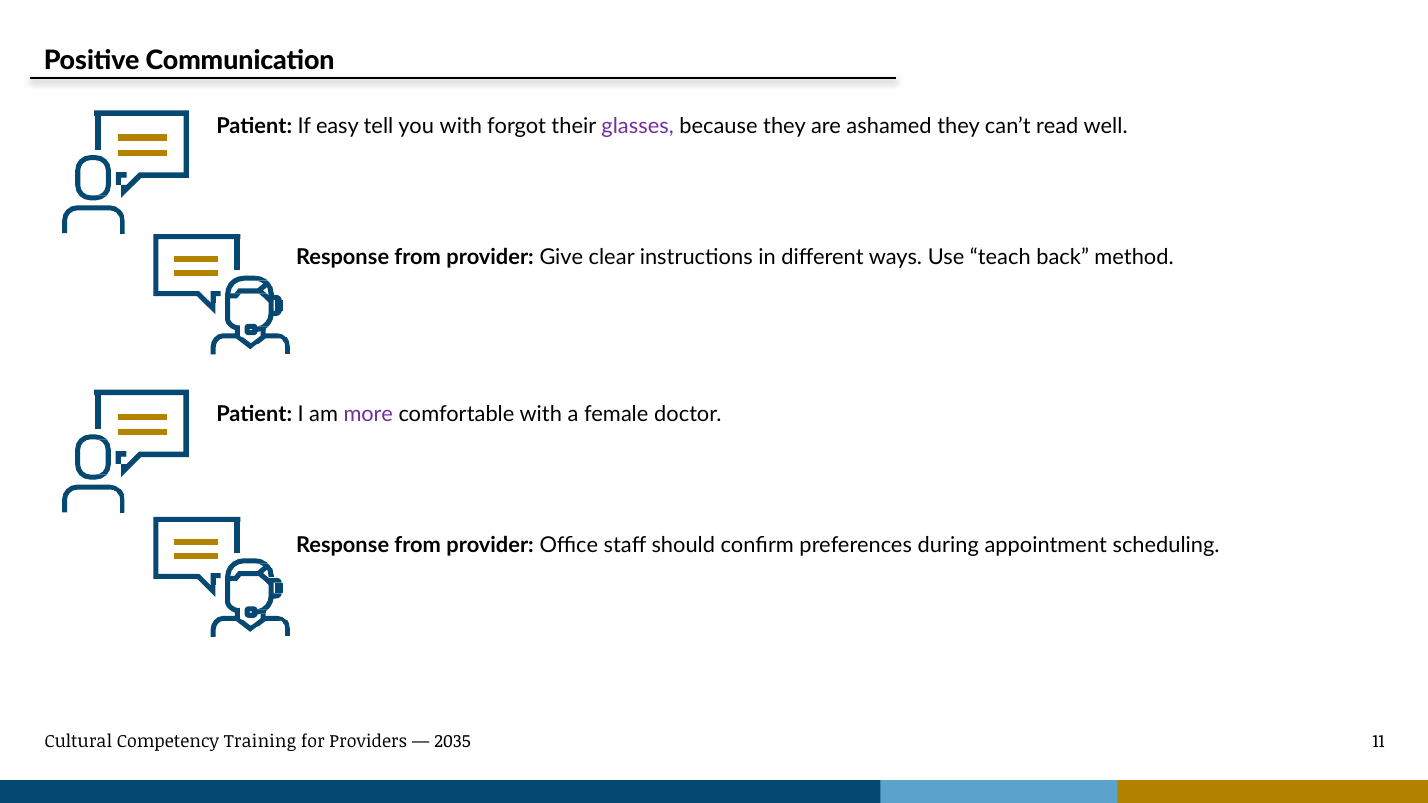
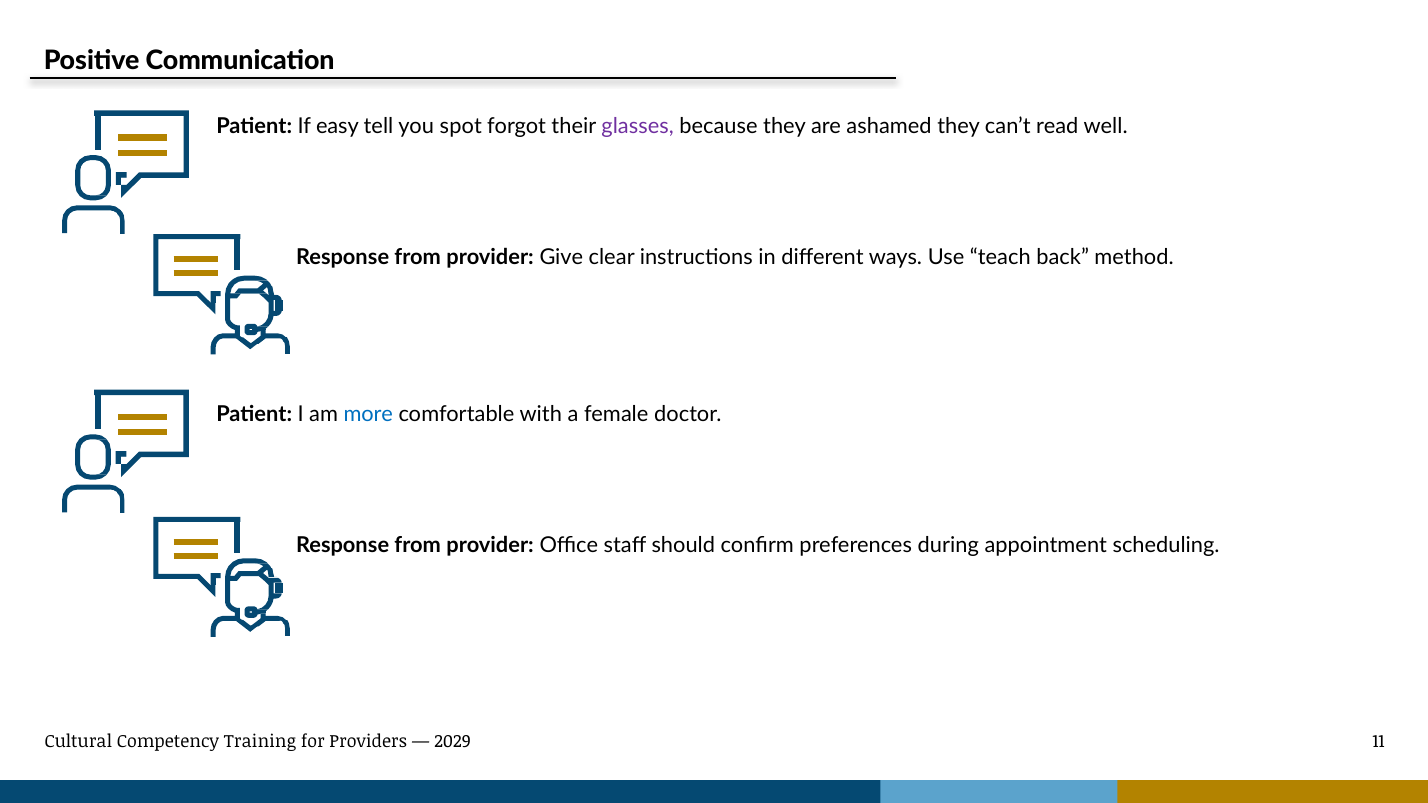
you with: with -> spot (461, 126)
more colour: purple -> blue (368, 415)
2035: 2035 -> 2029 (453, 742)
